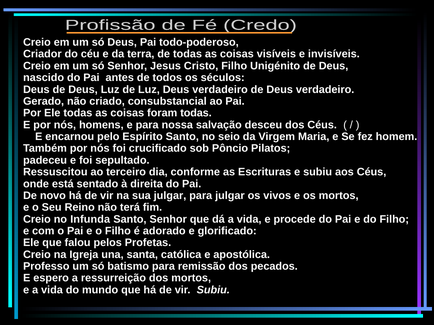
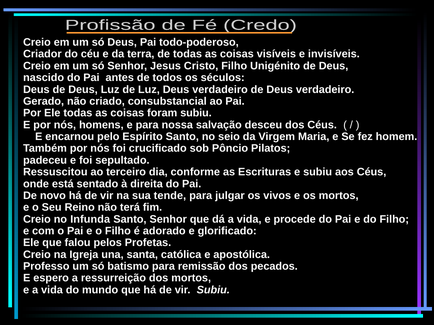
foram todas: todas -> subiu (196, 113)
sua julgar: julgar -> tende (170, 196)
